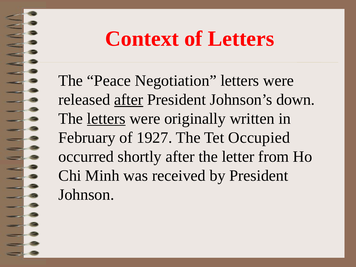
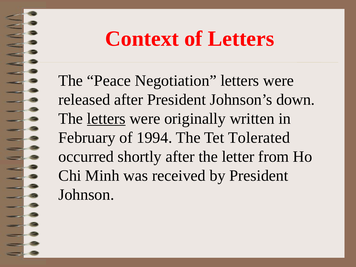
after underline: present -> none (129, 100)
1927: 1927 -> 1994 (154, 138)
Occupied: Occupied -> Tolerated (259, 138)
